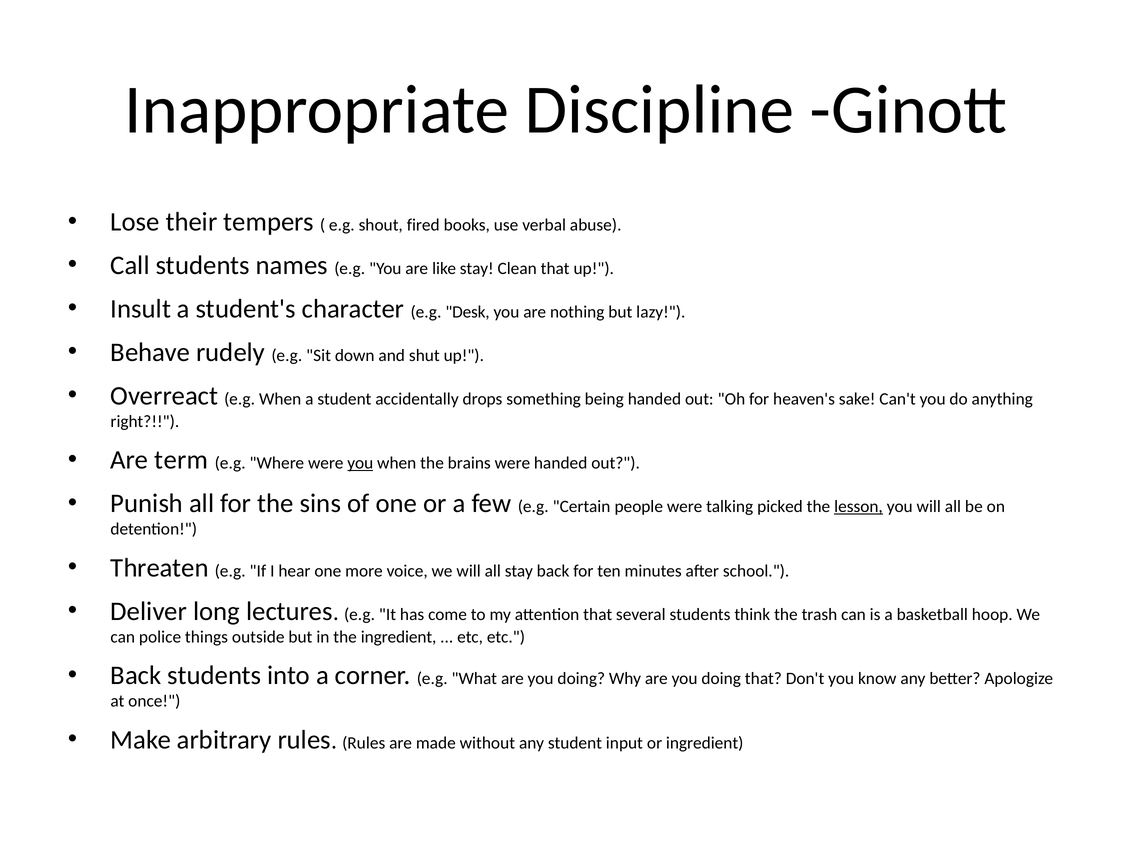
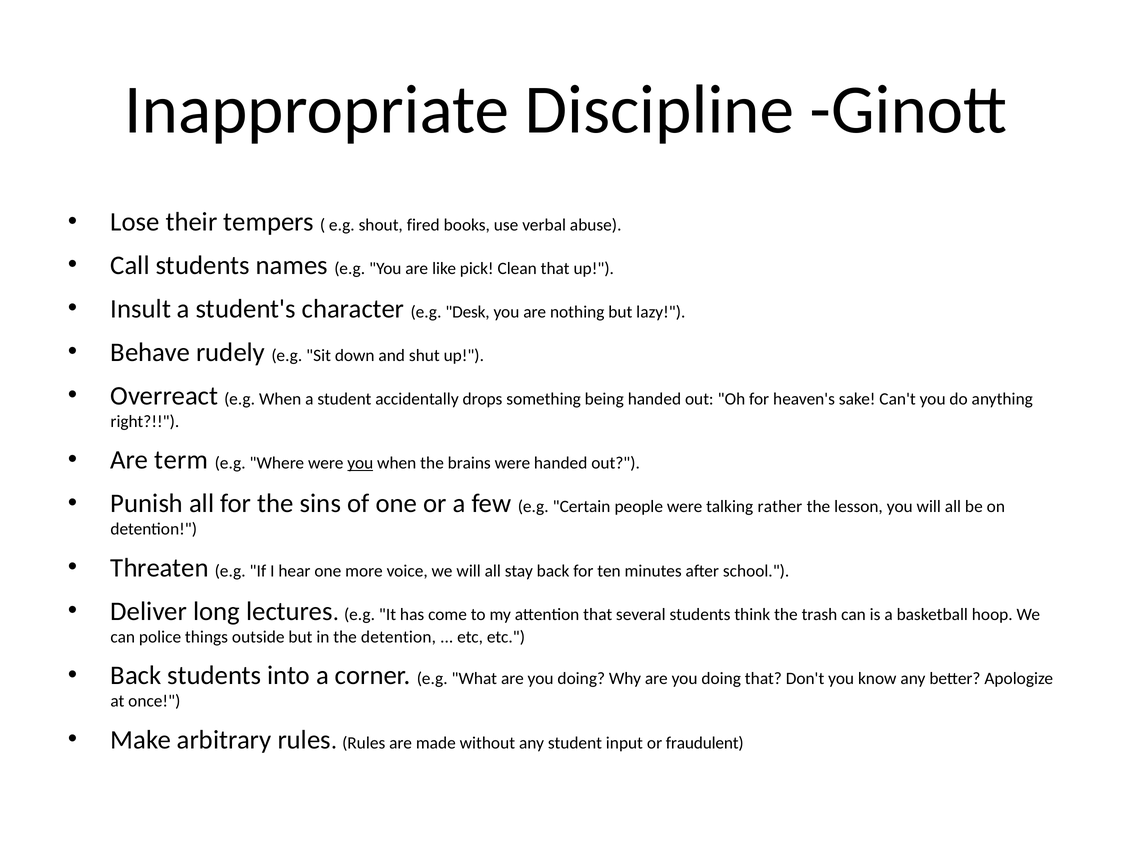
like stay: stay -> pick (477, 268)
picked: picked -> rather (780, 506)
lesson underline: present -> none (858, 506)
the ingredient: ingredient -> detention (398, 637)
or ingredient: ingredient -> fraudulent (705, 743)
